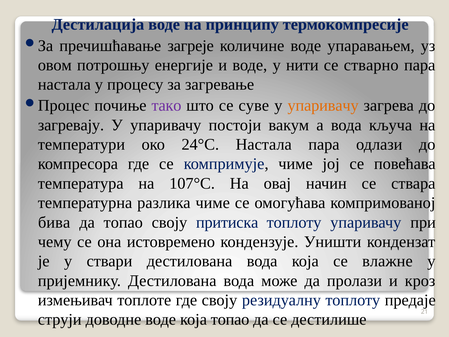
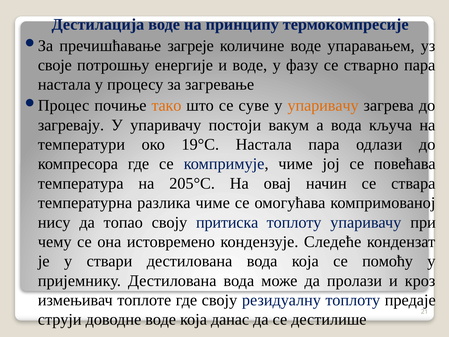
овом: овом -> своје (55, 65)
нити: нити -> фазу (302, 65)
тако colour: purple -> orange (166, 106)
24°С: 24°С -> 19°С (200, 144)
107°С: 107°С -> 205°С (192, 183)
бива: бива -> нису (54, 222)
Уништи: Уништи -> Следеће (333, 242)
влажне: влажне -> помоћу (388, 261)
која топао: топао -> данас (230, 319)
